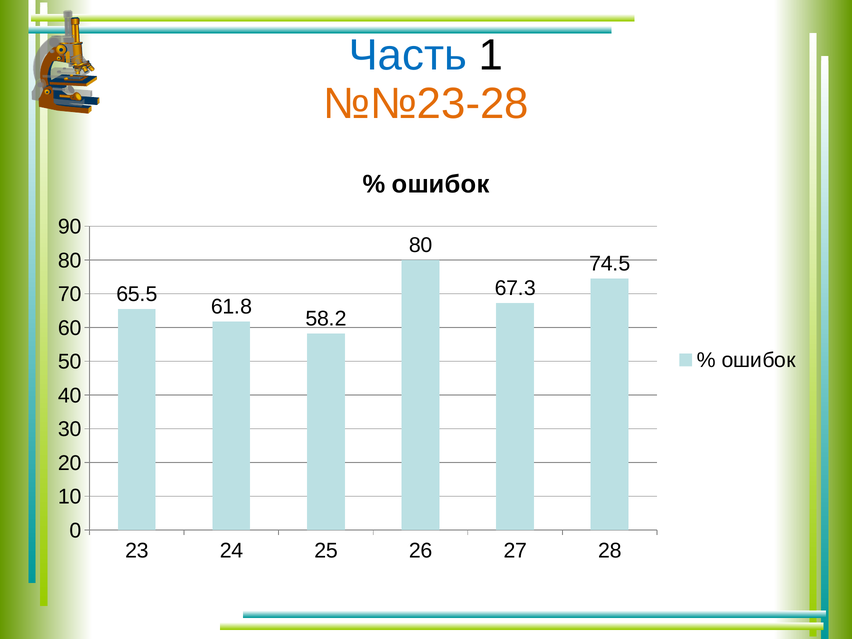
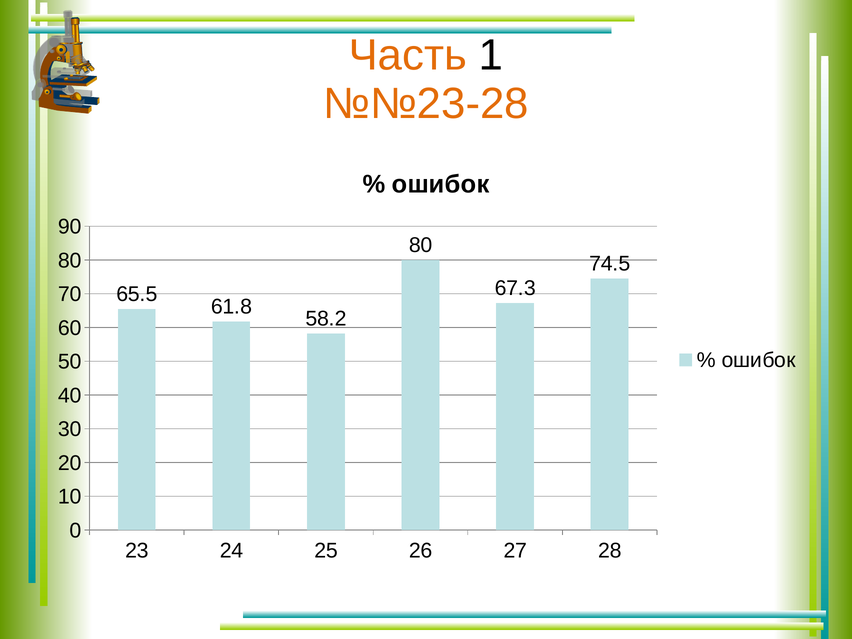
Часть colour: blue -> orange (408, 55)
